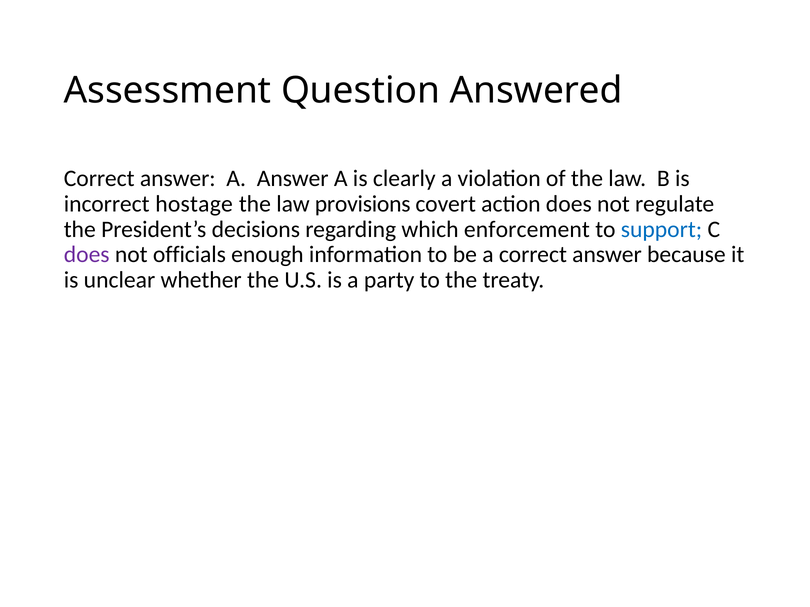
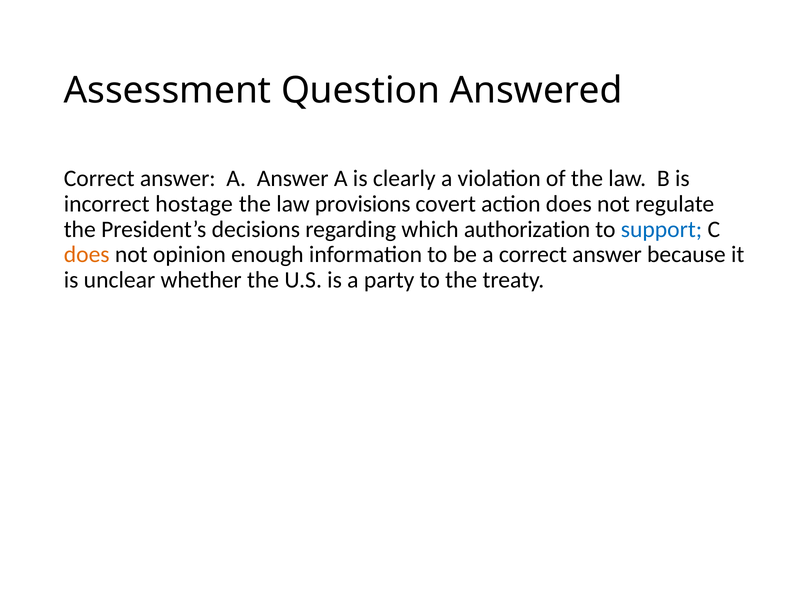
enforcement: enforcement -> authorization (527, 229)
does colour: purple -> orange (87, 255)
officials: officials -> opinion (189, 255)
